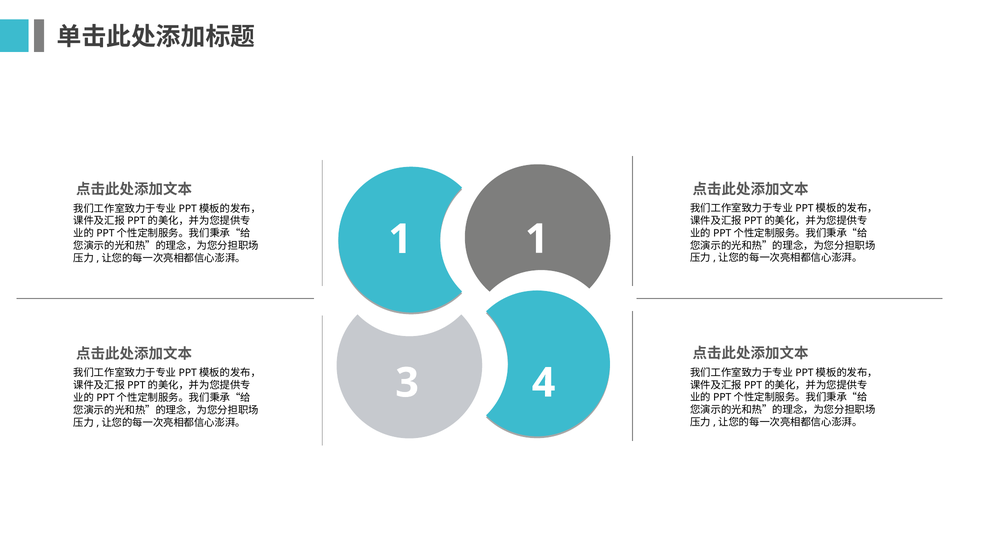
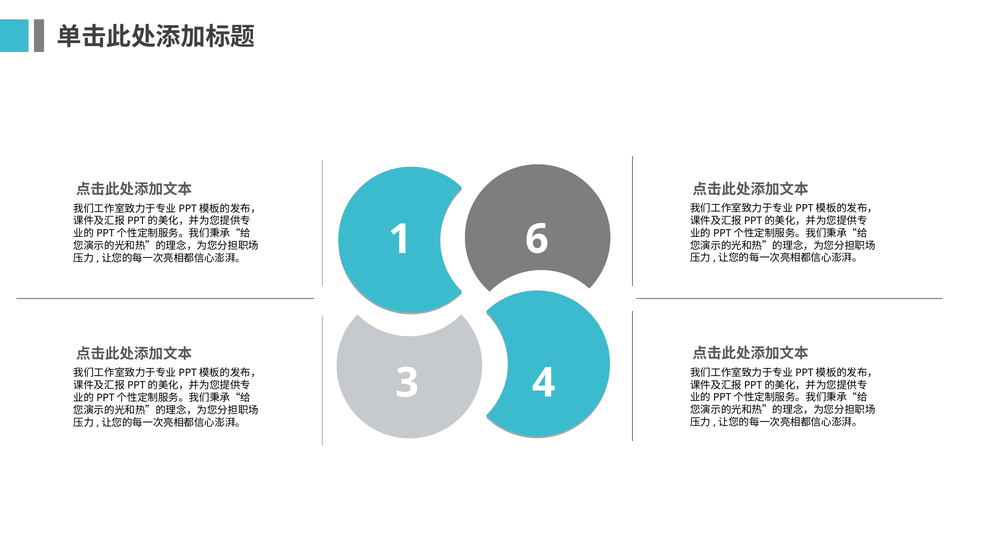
1 1: 1 -> 6 (537, 239)
